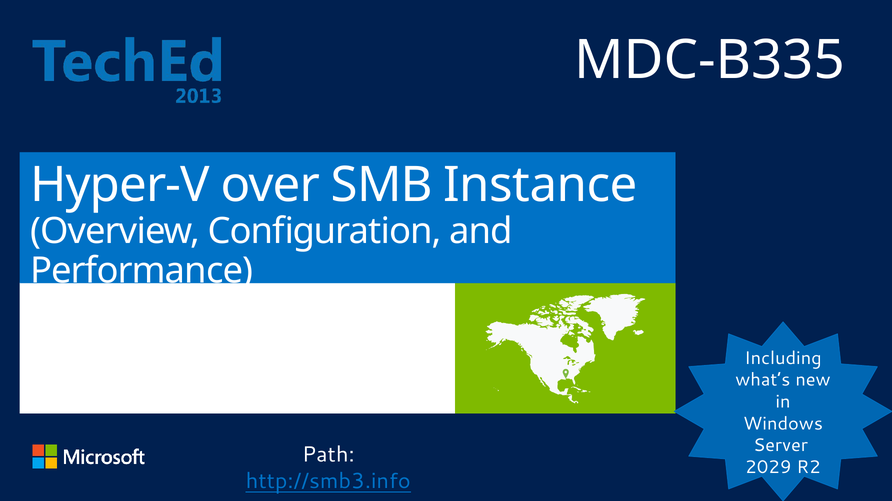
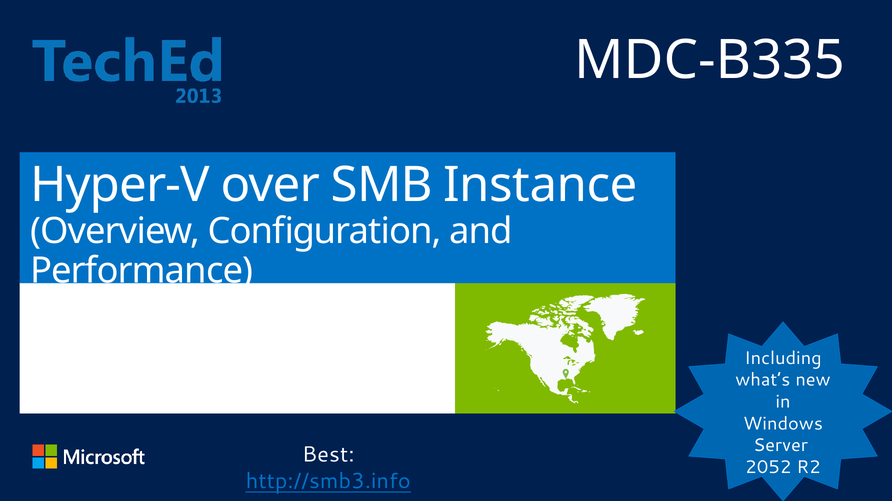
Path: Path -> Best (328, 455)
2029: 2029 -> 2052 (768, 468)
